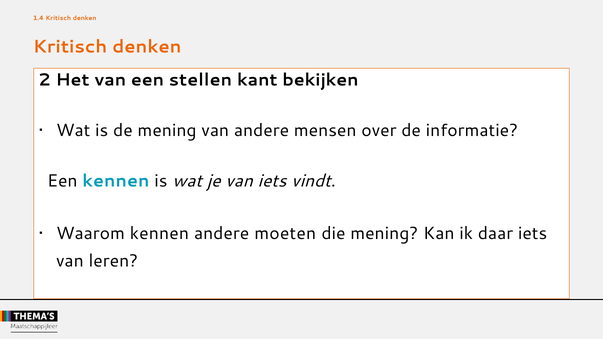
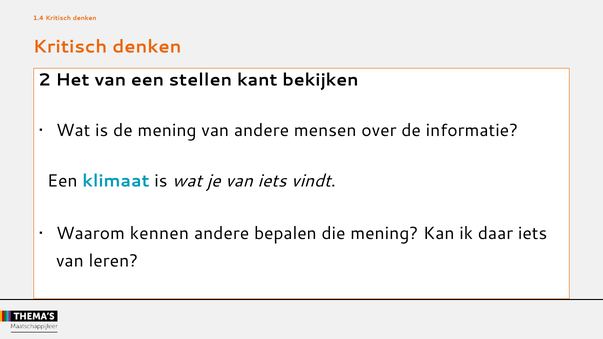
Een kennen: kennen -> klimaat (116, 181)
moeten: moeten -> bepalen (285, 234)
